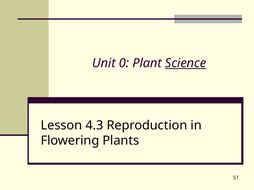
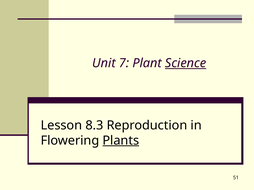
0: 0 -> 7 (124, 63)
4.3: 4.3 -> 8.3 (94, 126)
Plants underline: none -> present (121, 141)
